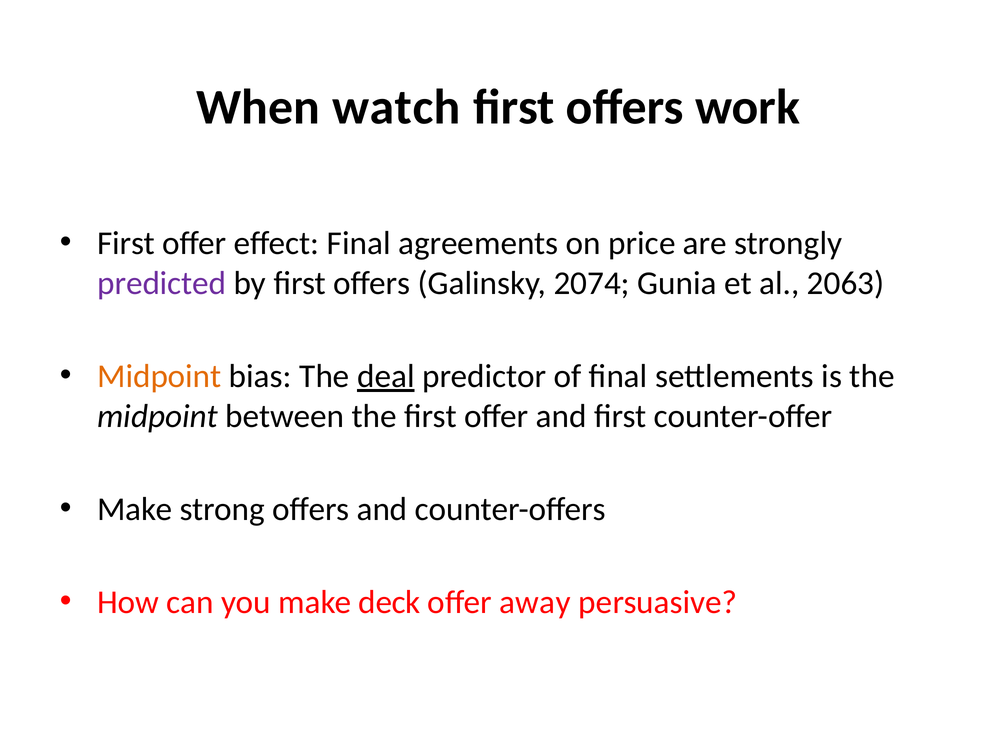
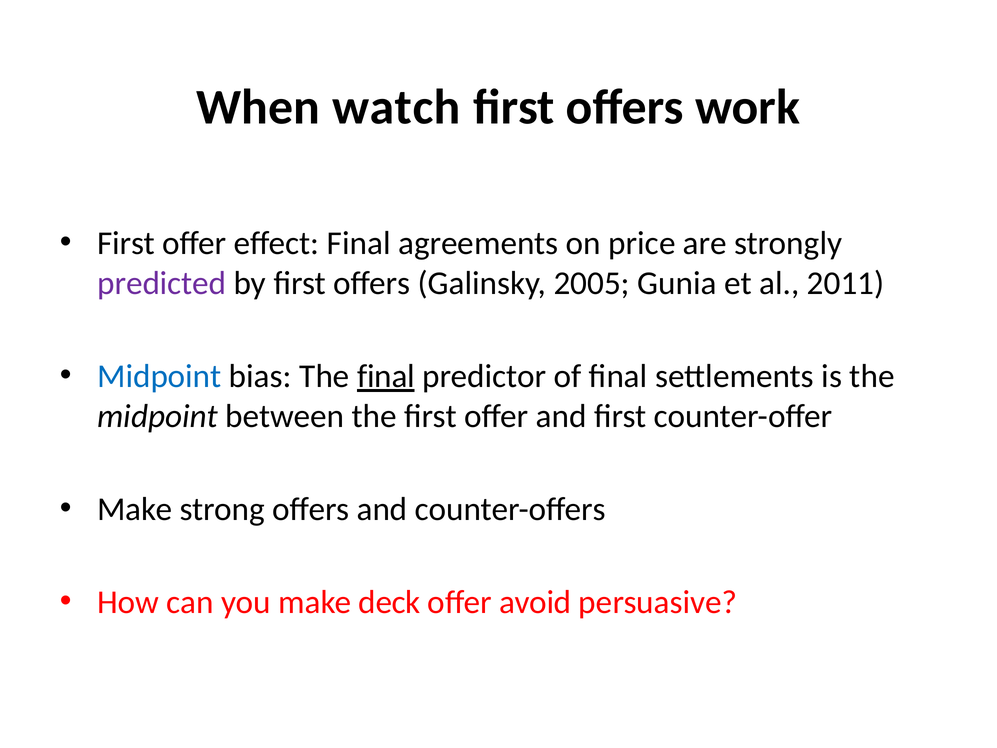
2074: 2074 -> 2005 (592, 283)
2063: 2063 -> 2011 (846, 283)
Midpoint colour: orange -> blue (159, 376)
The deal: deal -> final (386, 376)
away: away -> avoid (535, 602)
